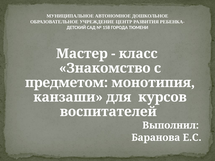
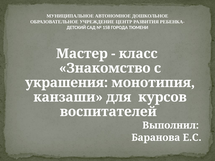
предметом: предметом -> украшения (67, 83)
